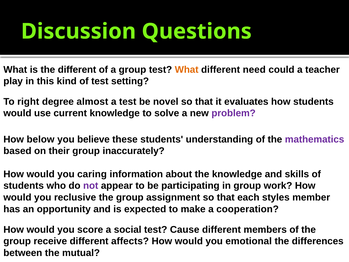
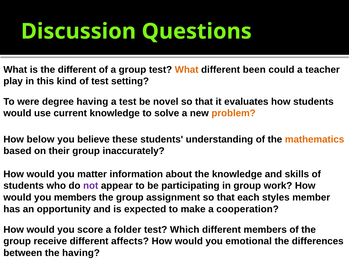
need: need -> been (254, 70)
right: right -> were (28, 101)
degree almost: almost -> having (92, 101)
problem colour: purple -> orange (234, 113)
mathematics colour: purple -> orange (315, 139)
caring: caring -> matter (92, 174)
you reclusive: reclusive -> members (75, 197)
social: social -> folder (128, 229)
Cause: Cause -> Which (185, 229)
the mutual: mutual -> having (81, 253)
